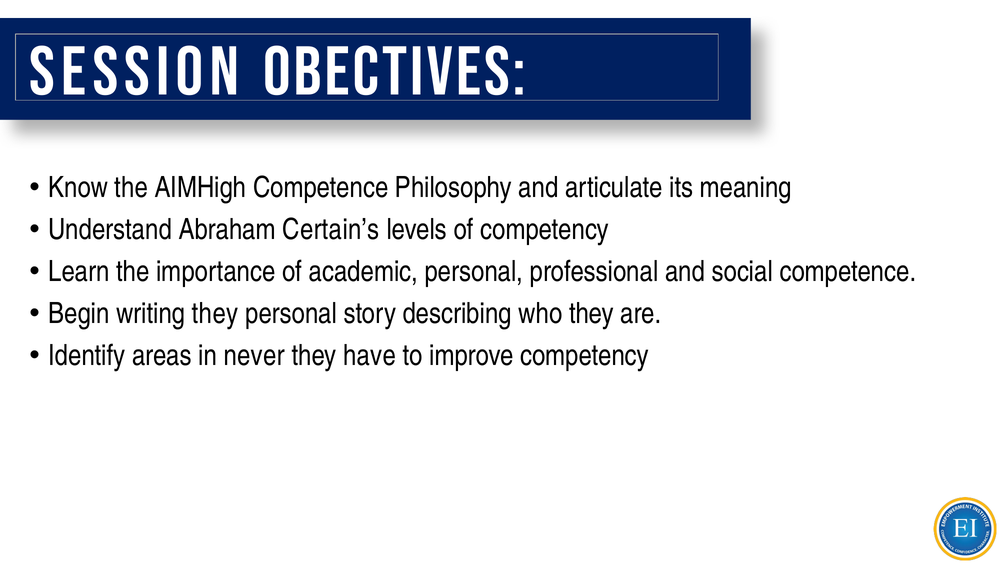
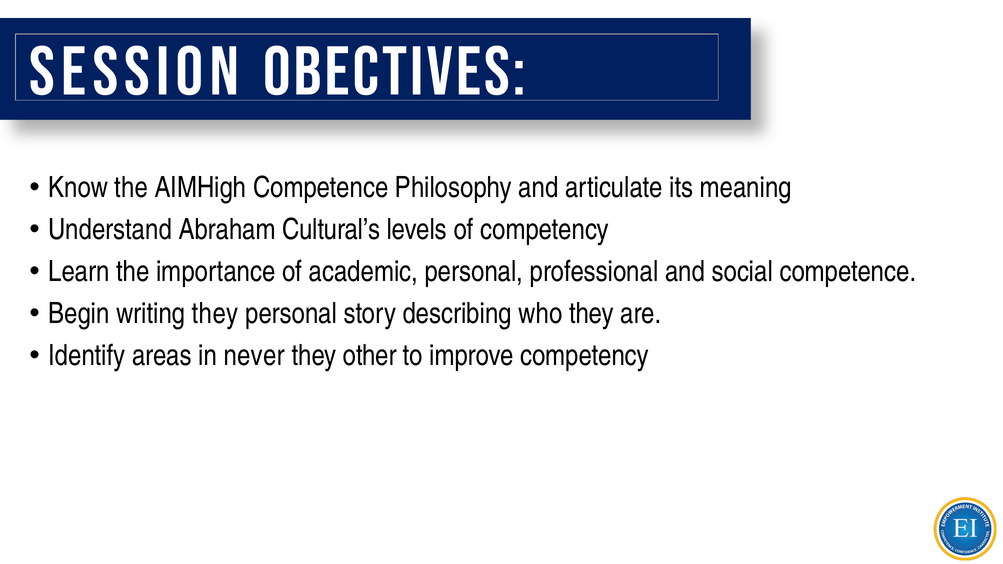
Certain’s: Certain’s -> Cultural’s (331, 230)
have: have -> other (370, 356)
